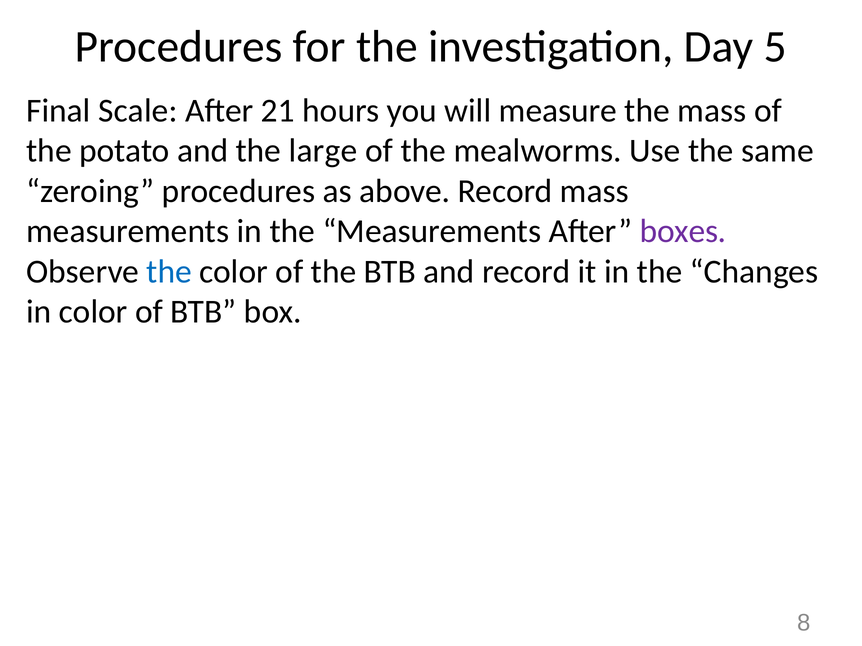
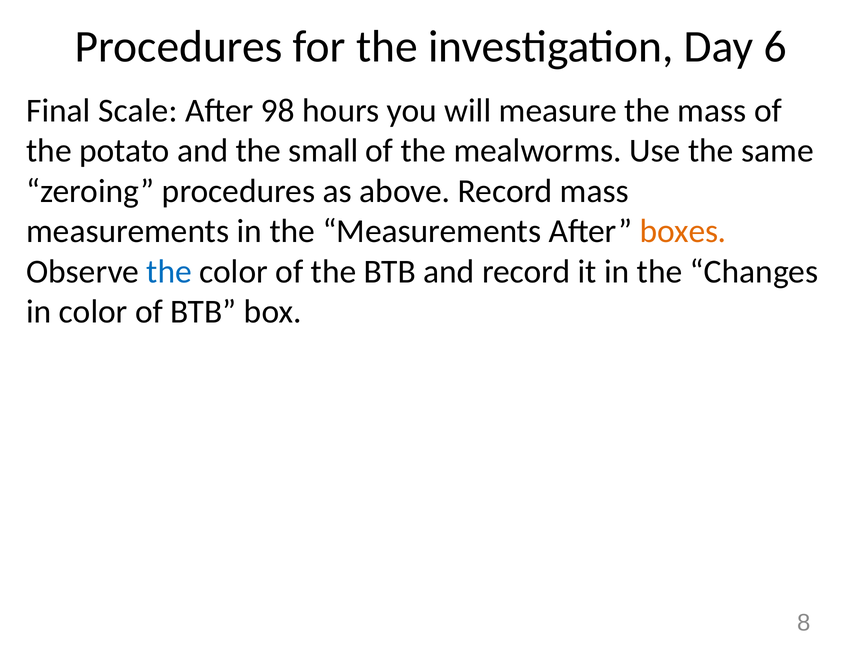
5: 5 -> 6 (775, 47)
21: 21 -> 98 (278, 111)
large: large -> small (323, 151)
boxes colour: purple -> orange (683, 231)
